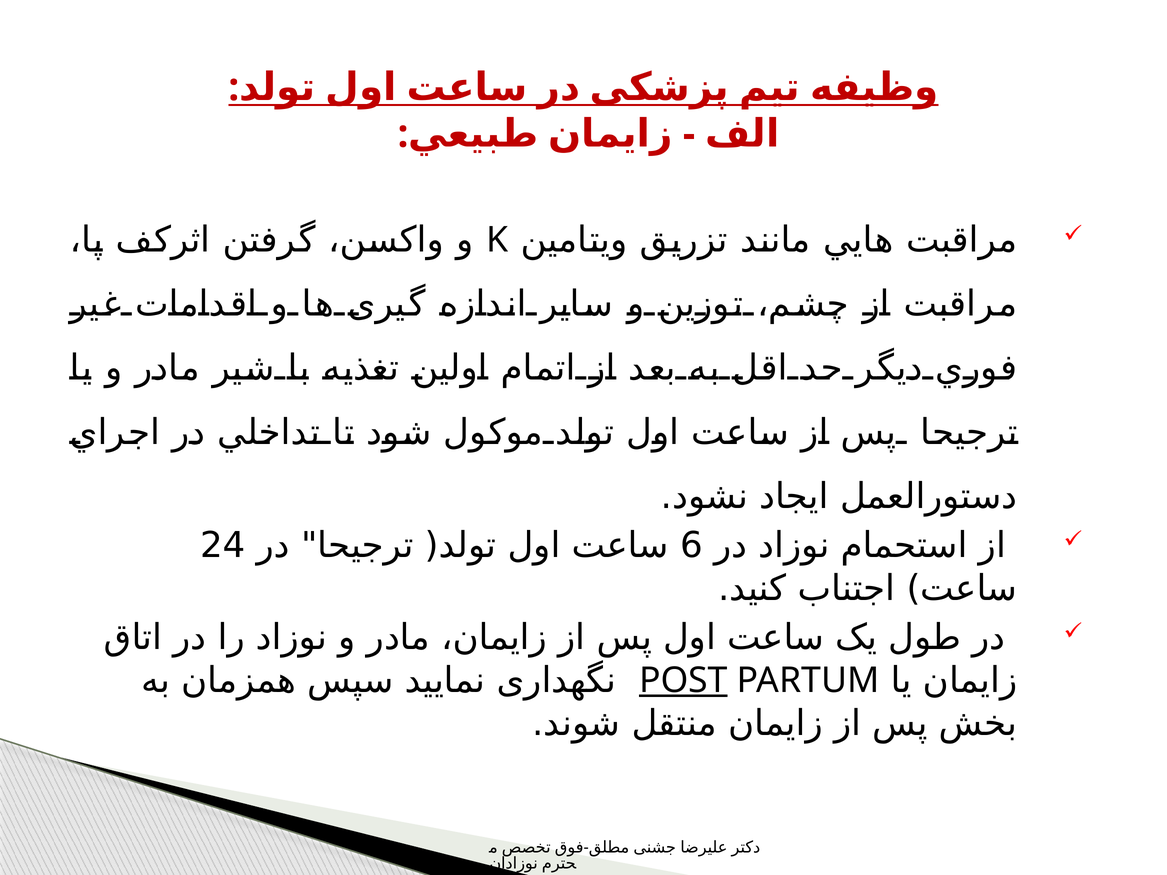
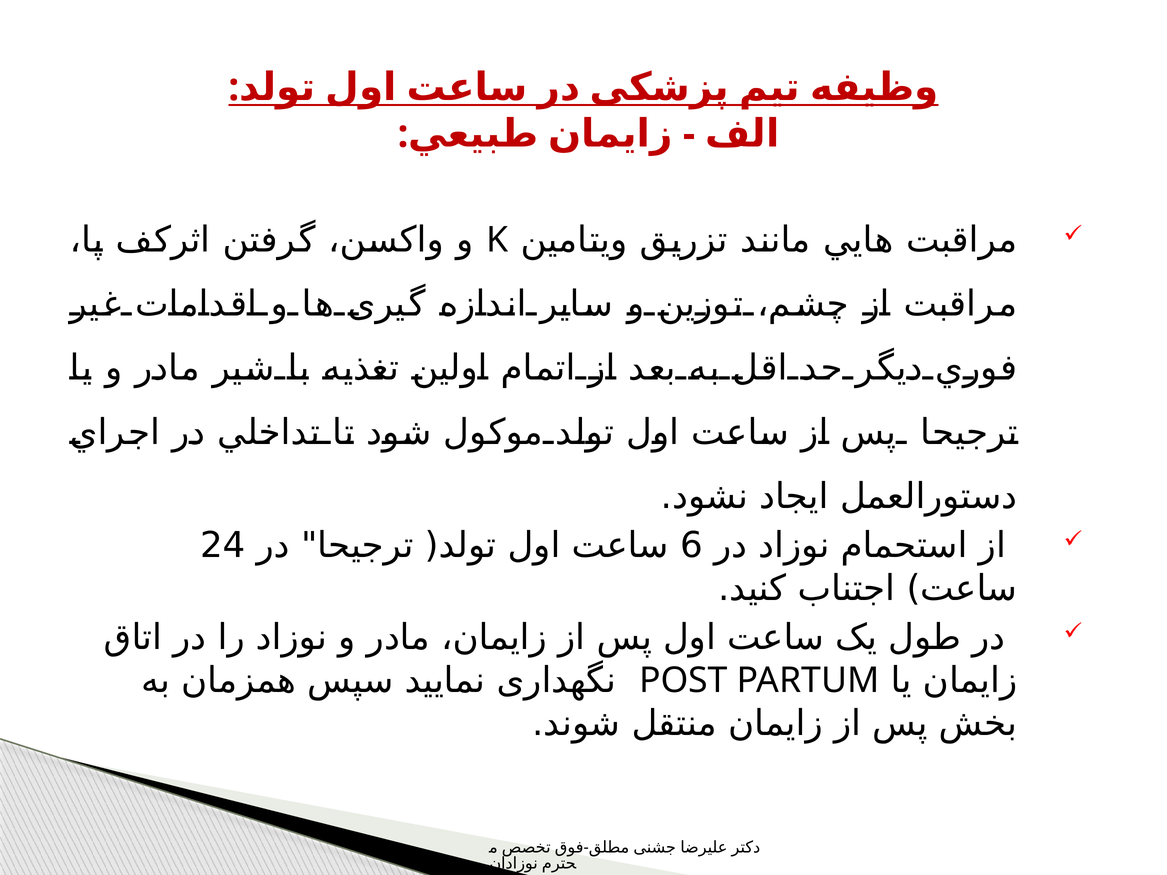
POST underline: present -> none (683, 681)
